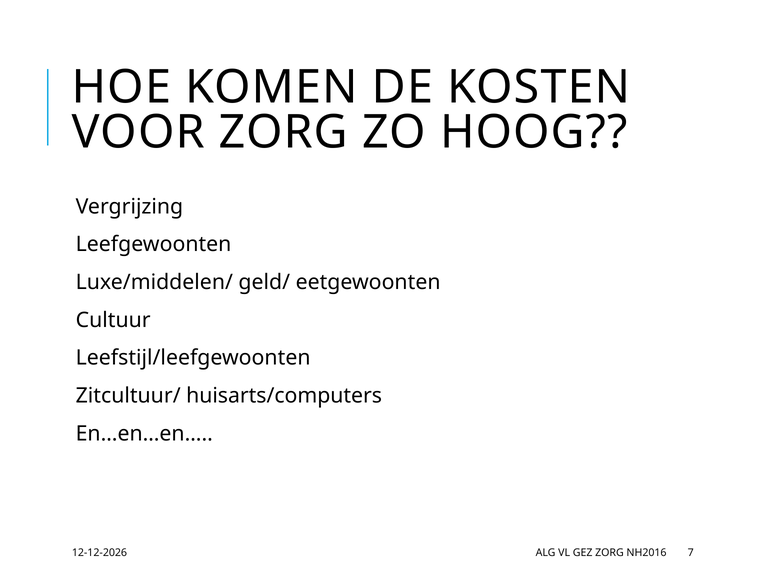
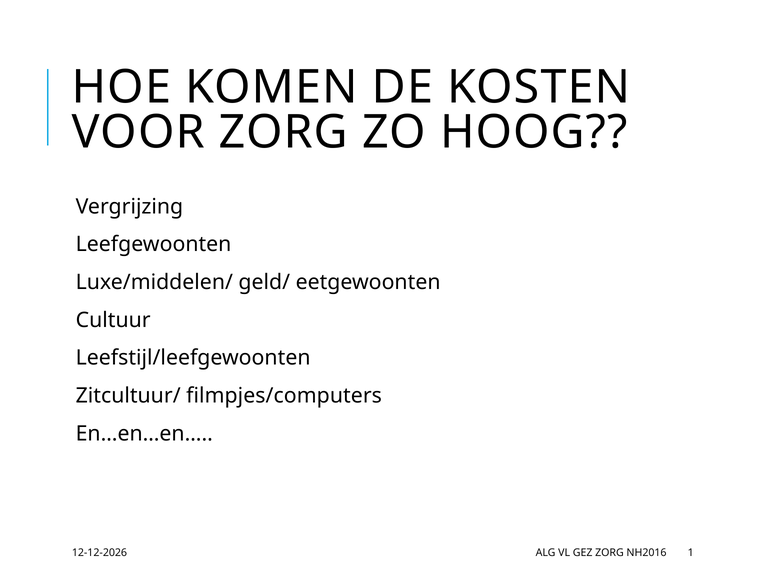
huisarts/computers: huisarts/computers -> filmpjes/computers (284, 396)
7: 7 -> 1 (691, 553)
